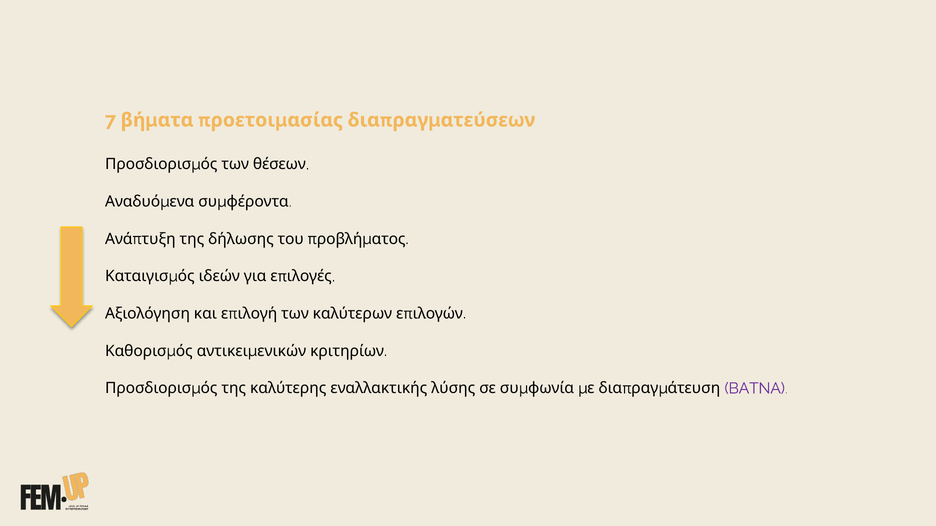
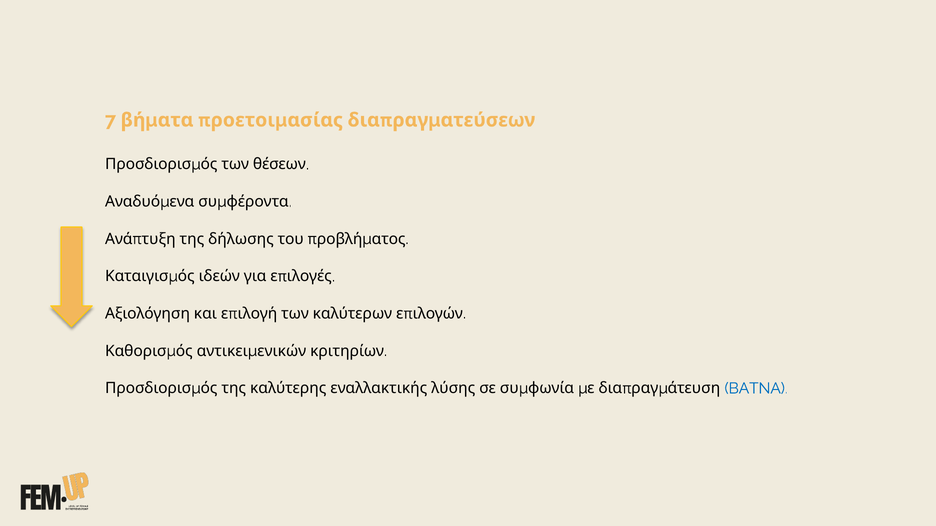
BATNA colour: purple -> blue (756, 389)
